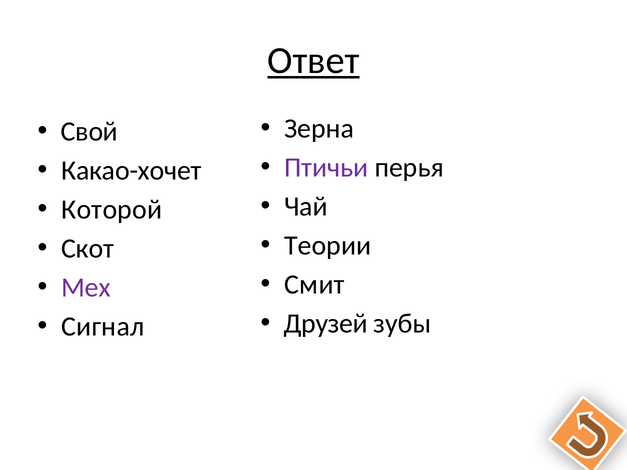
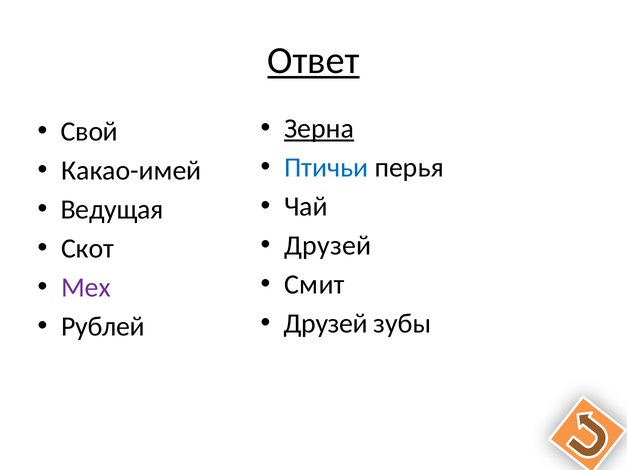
Зерна underline: none -> present (319, 129)
Птичьи colour: purple -> blue (326, 168)
Какао-хочет: Какао-хочет -> Какао-имей (131, 171)
Которой: Которой -> Ведущая (112, 210)
Теории: Теории -> Друзей (328, 246)
Сигнал: Сигнал -> Рублей (103, 327)
